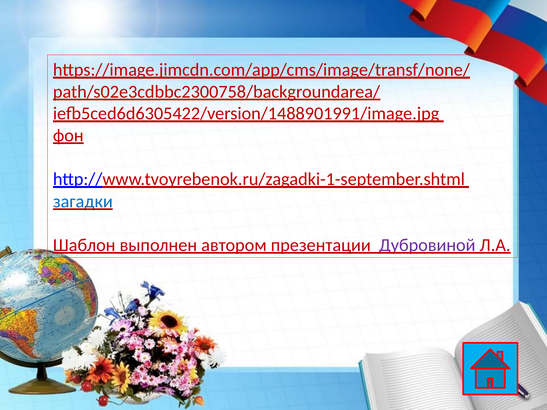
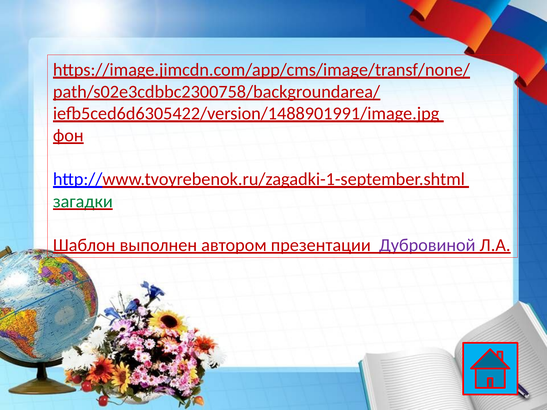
загадки colour: blue -> green (83, 201)
